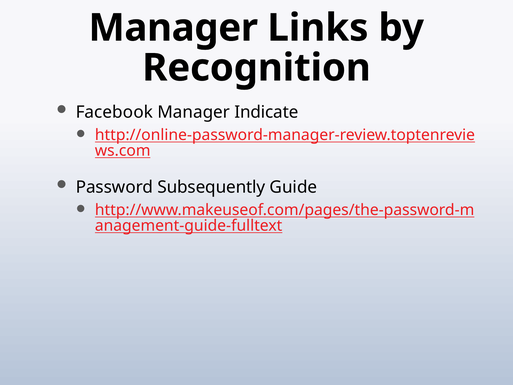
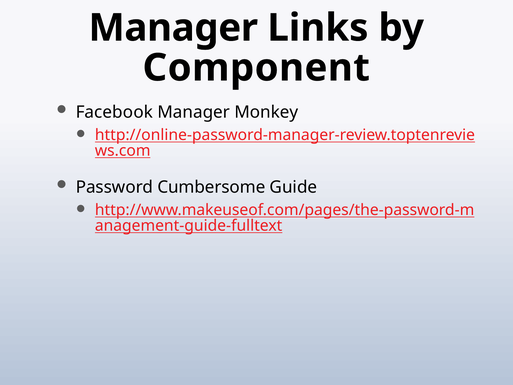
Recognition: Recognition -> Component (256, 68)
Indicate: Indicate -> Monkey (266, 112)
Subsequently: Subsequently -> Cumbersome (211, 187)
